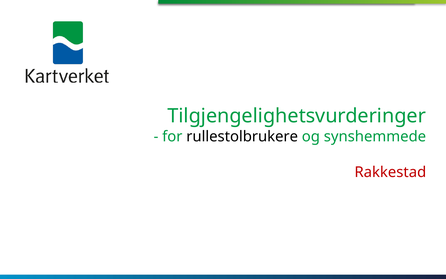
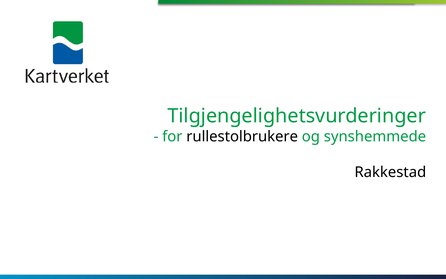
Rakkestad colour: red -> black (390, 172)
